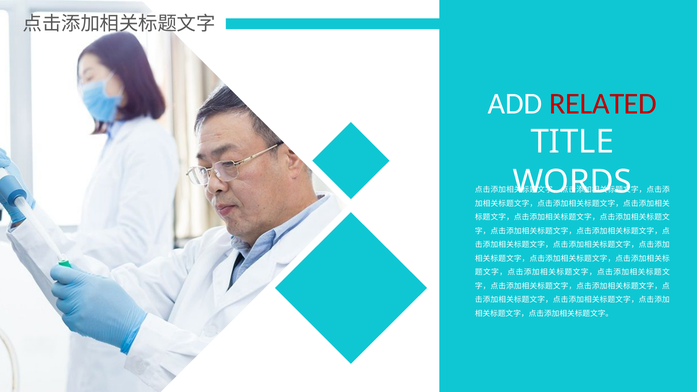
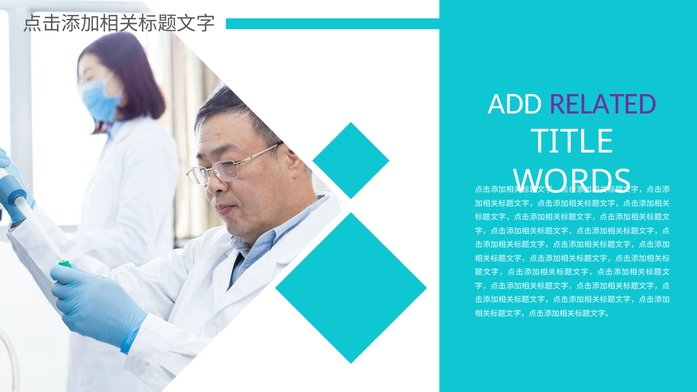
RELATED colour: red -> purple (603, 104)
